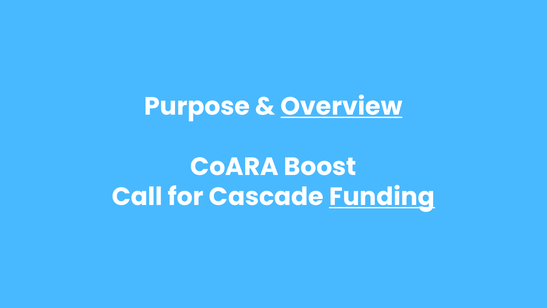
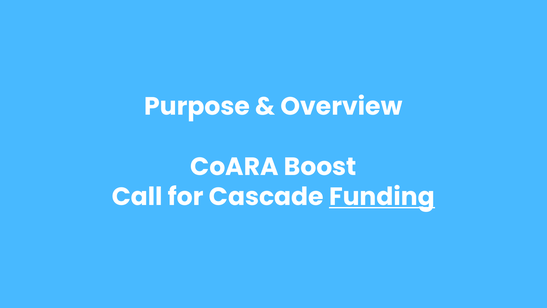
Overview underline: present -> none (341, 106)
